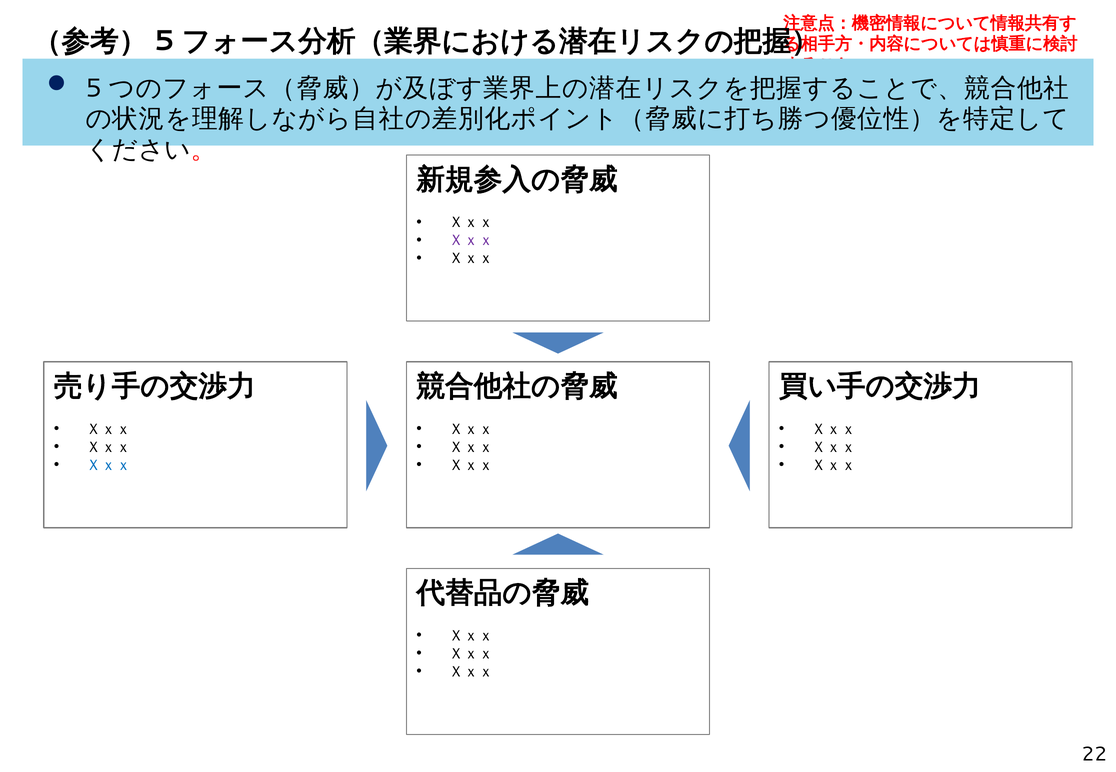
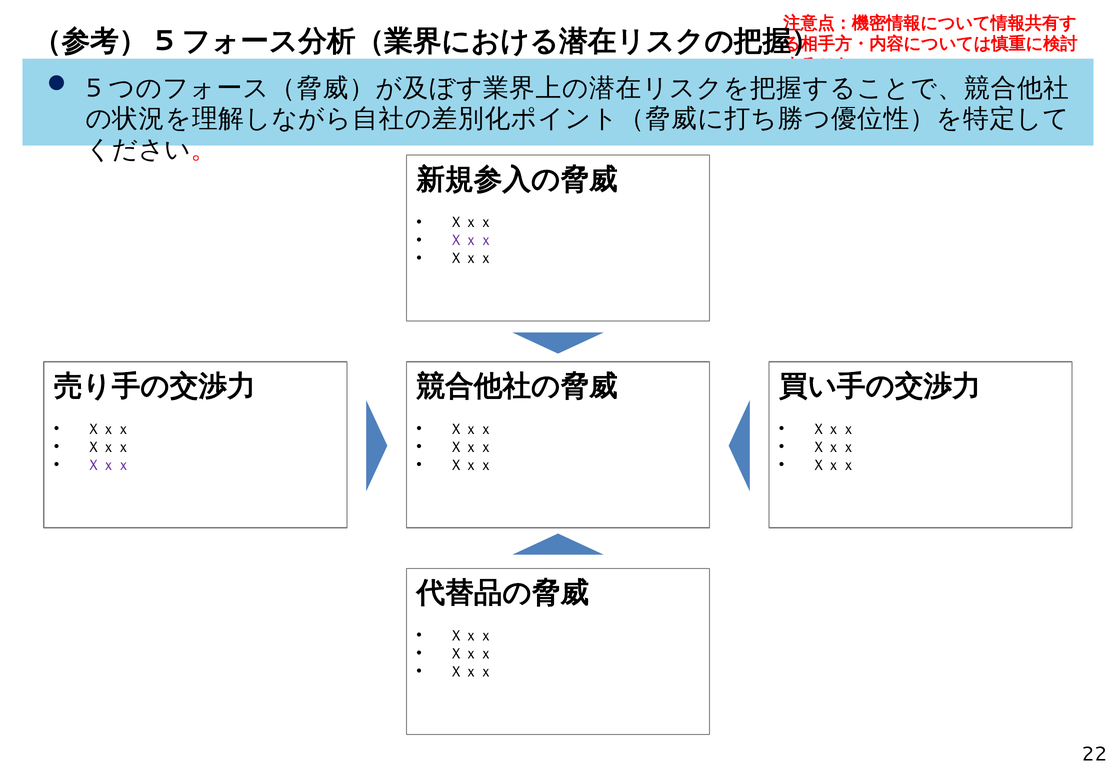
Ｘｘｘ colour: blue -> purple (109, 466)
